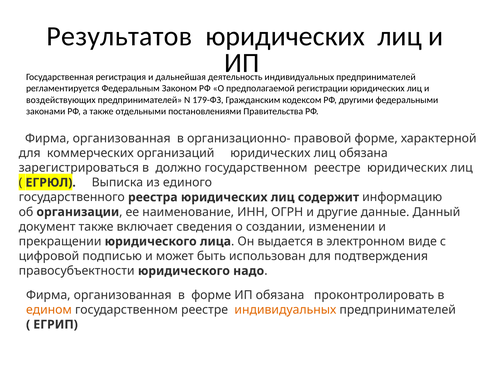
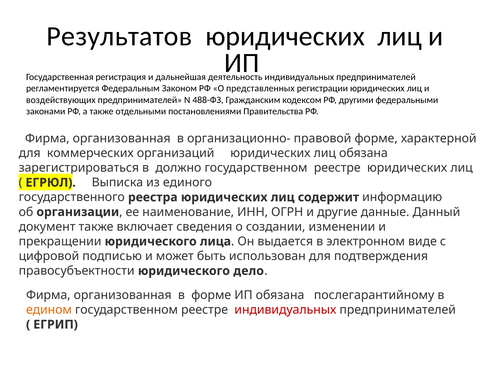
предполагаемой: предполагаемой -> представленных (260, 88)
179-ФЗ: 179-ФЗ -> 488-ФЗ (208, 100)
надо: надо -> дело (249, 271)
проконтролировать: проконтролировать -> послегарантийному (374, 295)
индивидуальных colour: orange -> red (285, 309)
